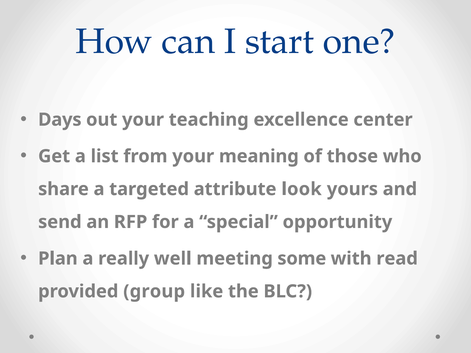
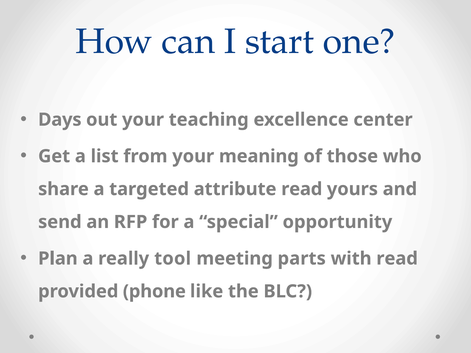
attribute look: look -> read (302, 189)
well: well -> tool (173, 259)
some: some -> parts (302, 259)
group: group -> phone (154, 292)
